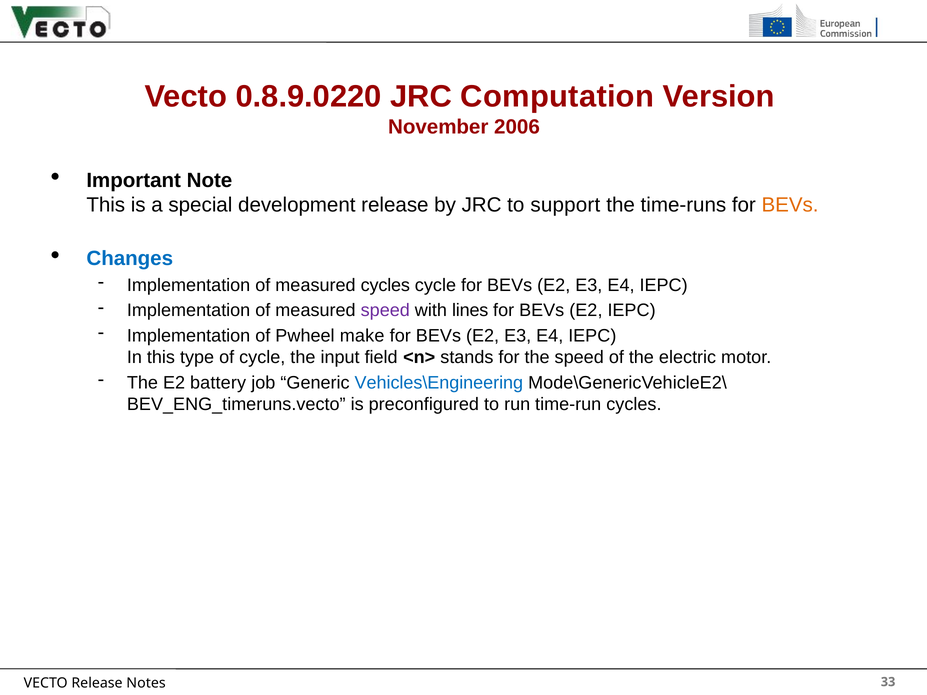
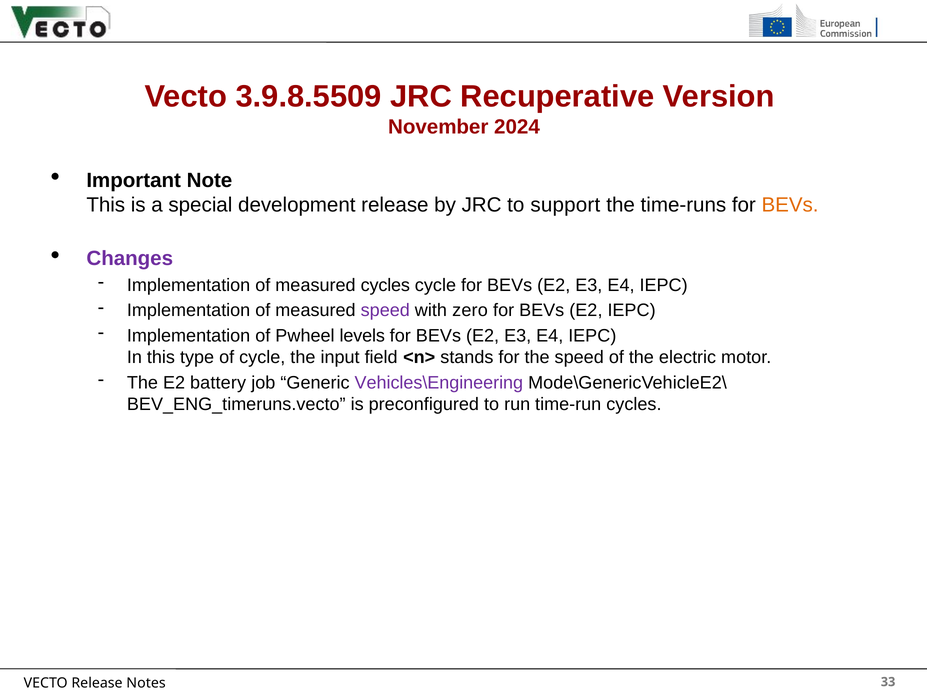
0.8.9.0220: 0.8.9.0220 -> 3.9.8.5509 (309, 97)
Computation: Computation -> Recuperative (557, 97)
2006: 2006 -> 2024 (517, 127)
Changes colour: blue -> purple (130, 259)
lines: lines -> zero (470, 311)
make: make -> levels (362, 336)
Vehicles\Engineering colour: blue -> purple (439, 383)
